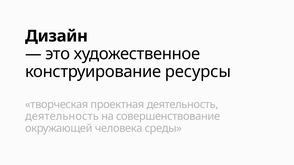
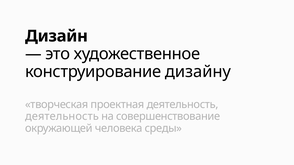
ресурсы: ресурсы -> дизайну (198, 72)
